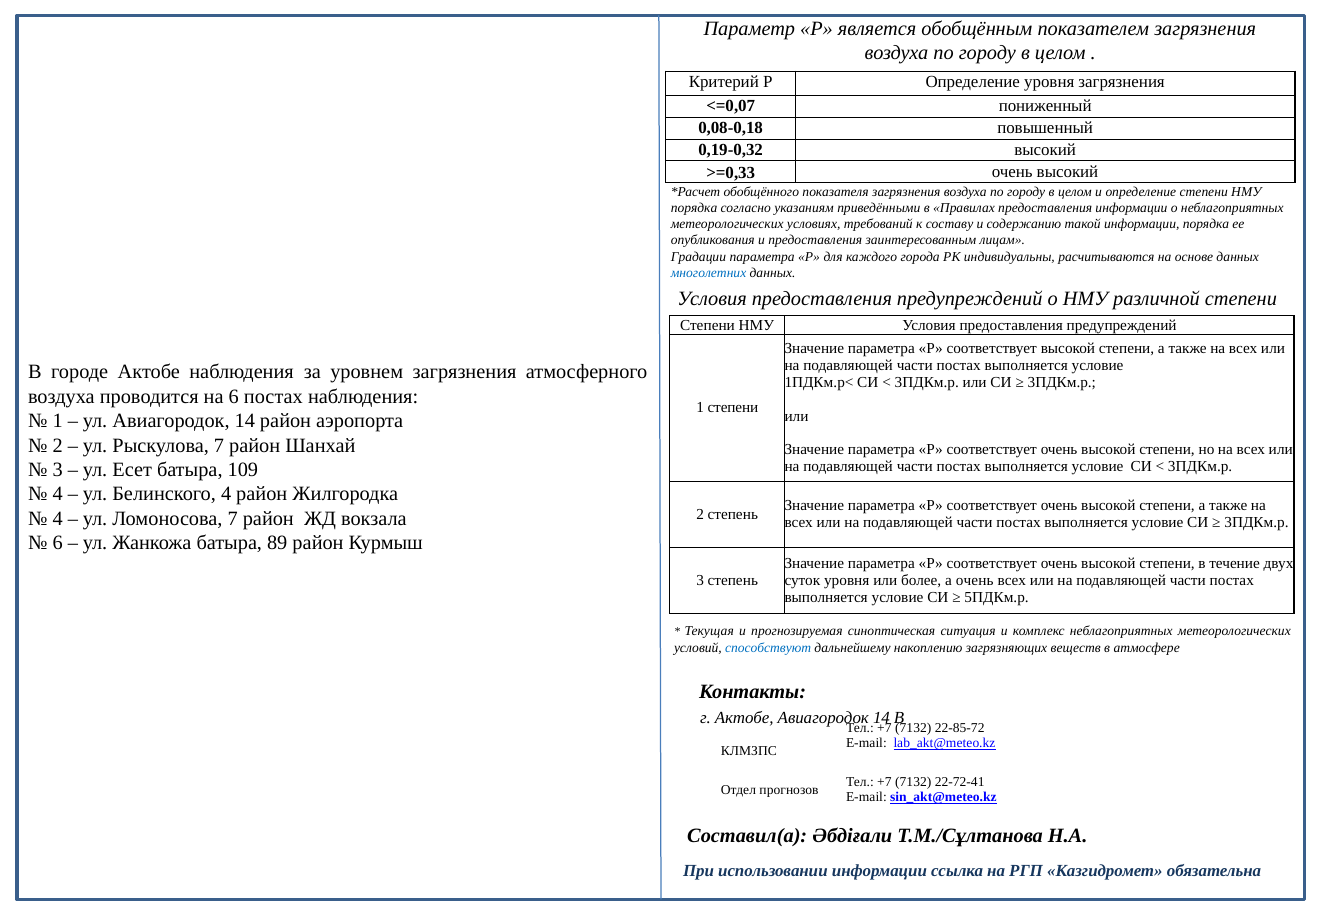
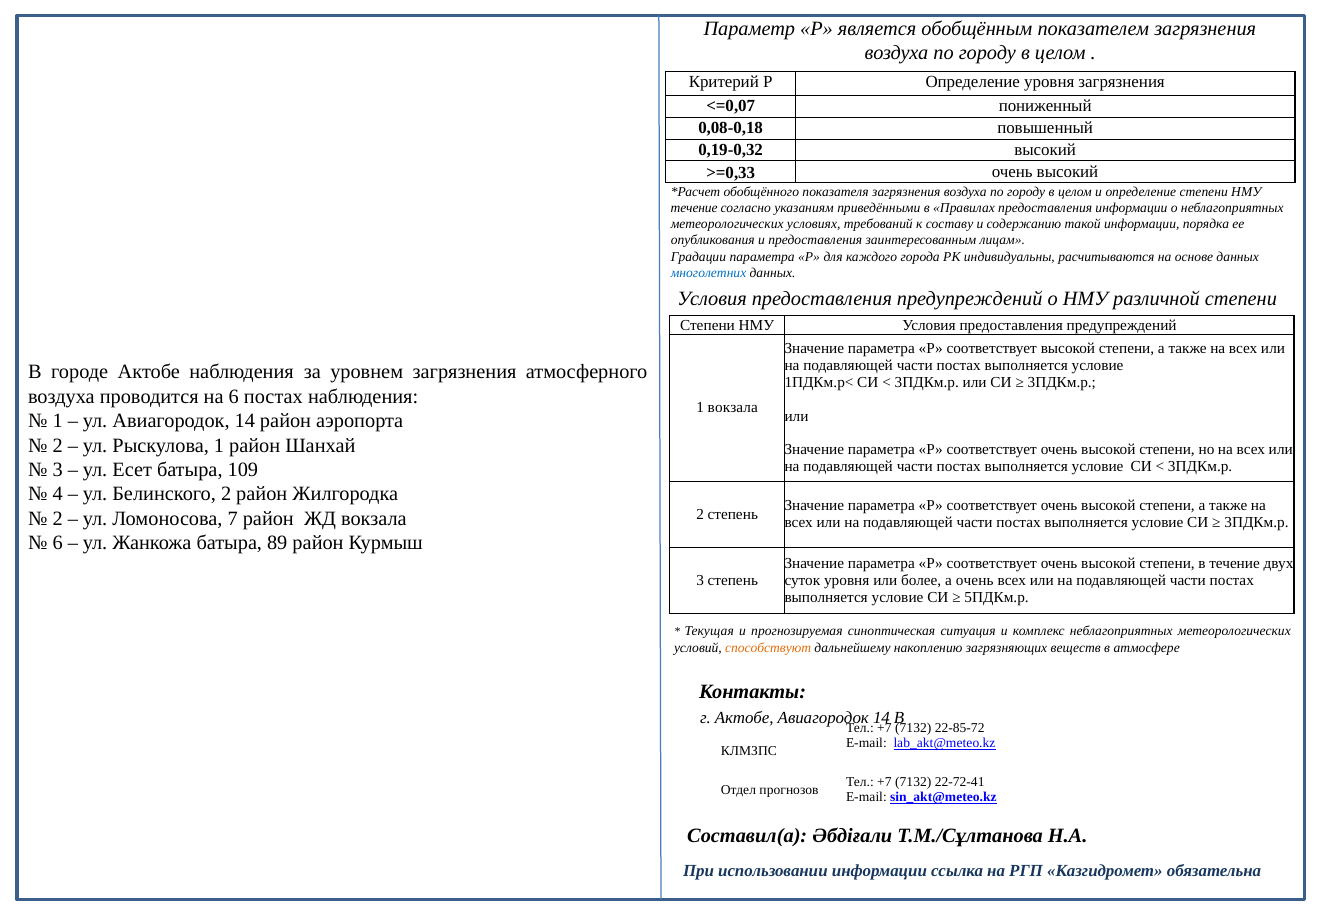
порядка: порядка -> течение (694, 208)
1 степени: степени -> вокзала (733, 408)
Рыскулова 7: 7 -> 1 (219, 446)
Белинского 4: 4 -> 2 (226, 494)
4: 4 -> 2 (58, 519)
способствуют colour: blue -> orange (768, 648)
